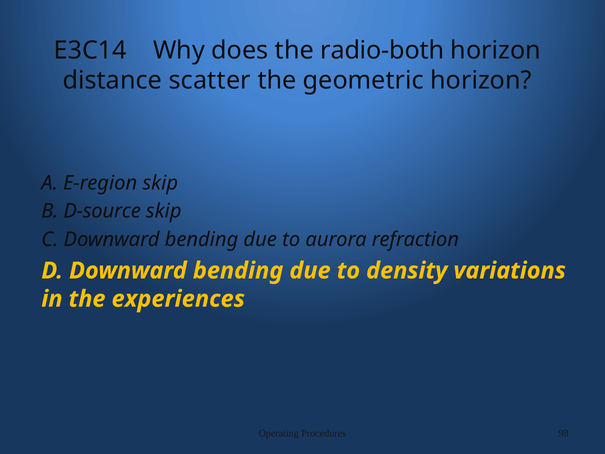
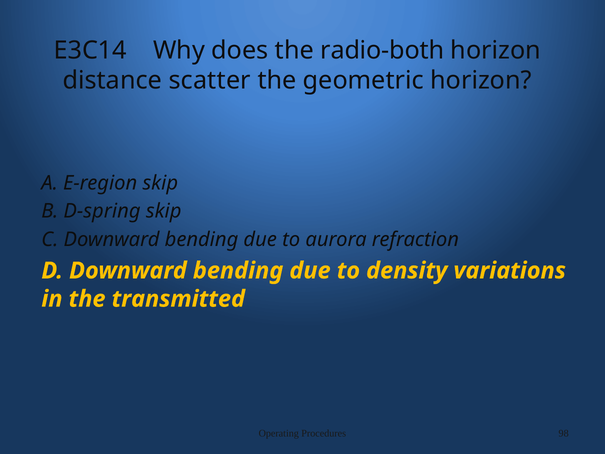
D-source: D-source -> D-spring (102, 211)
experiences: experiences -> transmitted (178, 299)
